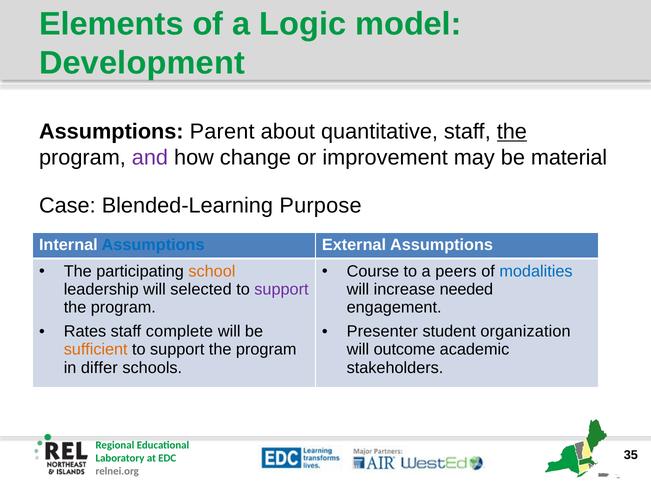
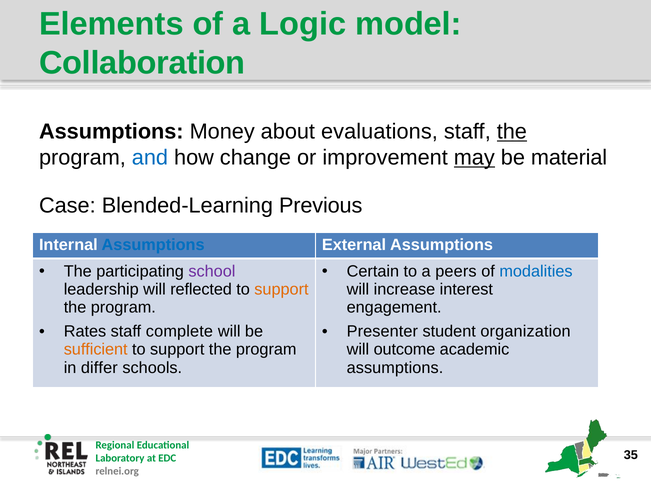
Development: Development -> Collaboration (142, 63)
Parent: Parent -> Money (222, 132)
quantitative: quantitative -> evaluations (379, 132)
and colour: purple -> blue (150, 158)
may underline: none -> present (474, 158)
Purpose: Purpose -> Previous (321, 205)
school colour: orange -> purple (212, 271)
Course: Course -> Certain (373, 271)
selected: selected -> reflected (201, 290)
support colour: purple -> orange (281, 290)
needed: needed -> interest (466, 290)
stakeholders: stakeholders -> assumptions (395, 368)
